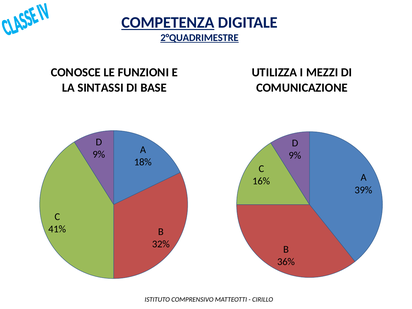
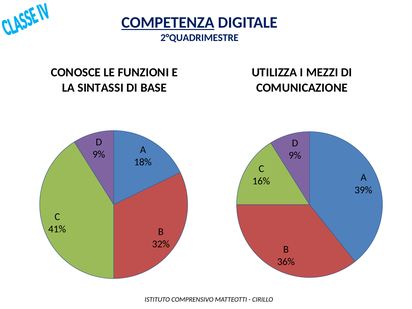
2°QUADRIMESTRE underline: present -> none (199, 38)
